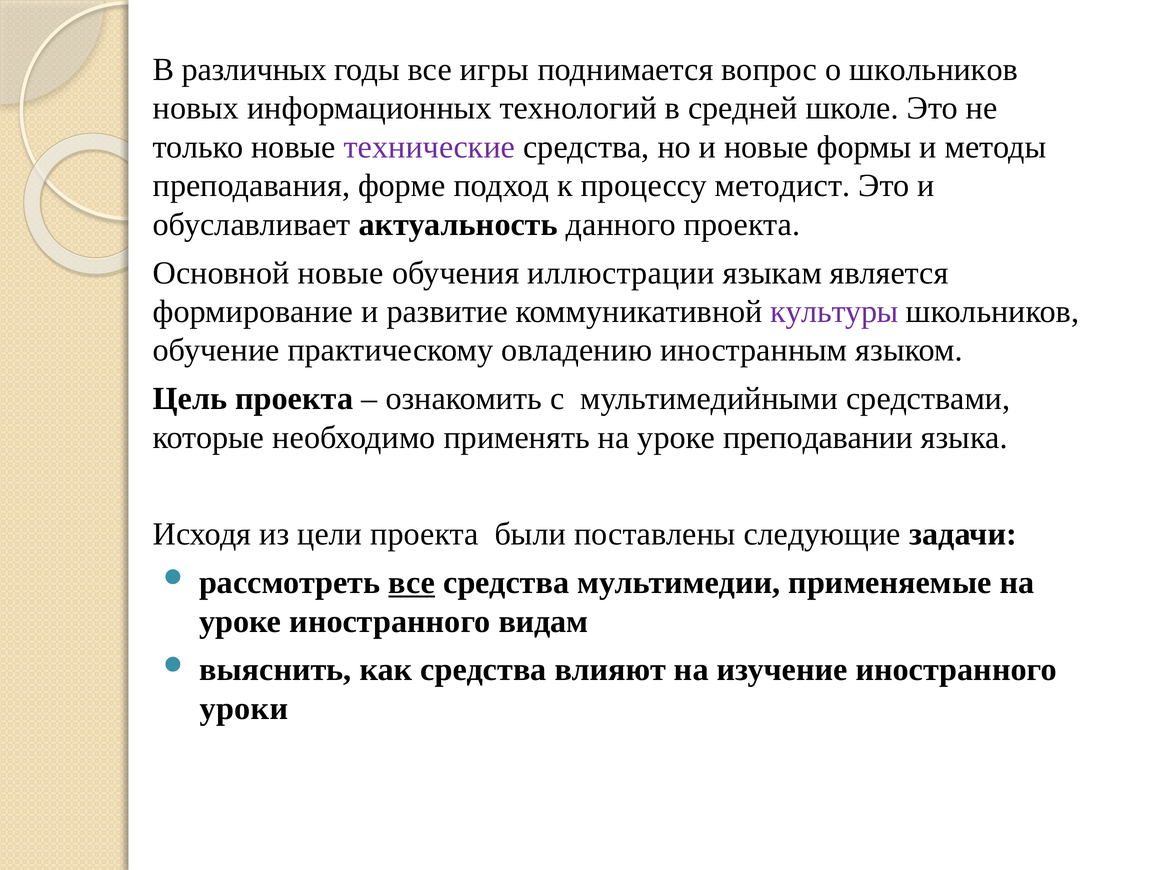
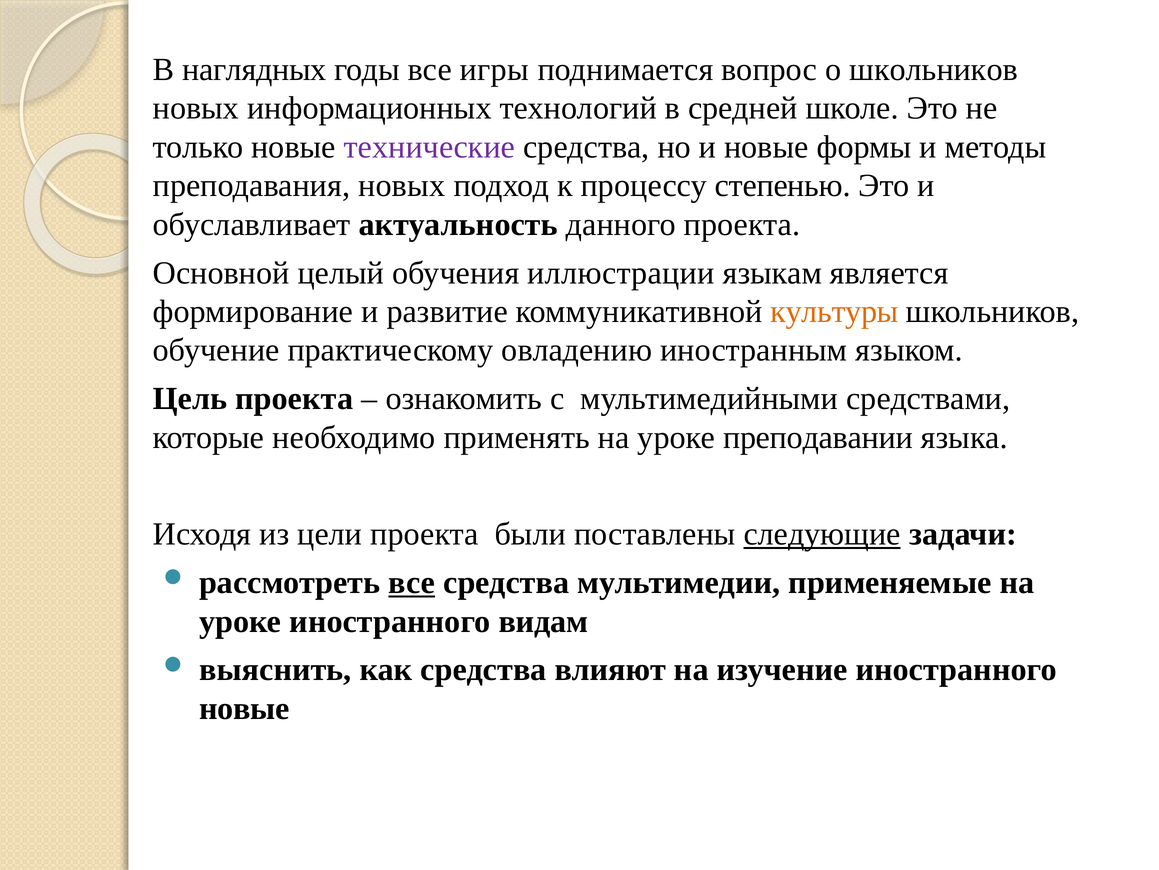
различных: различных -> наглядных (254, 69)
преподавания форме: форме -> новых (402, 186)
методист: методист -> степенью (783, 186)
Основной новые: новые -> целый (341, 273)
культуры colour: purple -> orange (834, 311)
следующие underline: none -> present (822, 534)
уроки: уроки -> новые (244, 708)
